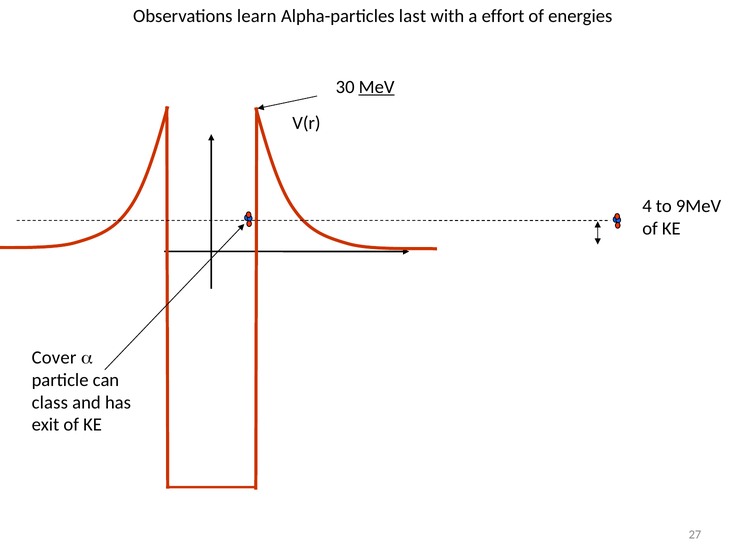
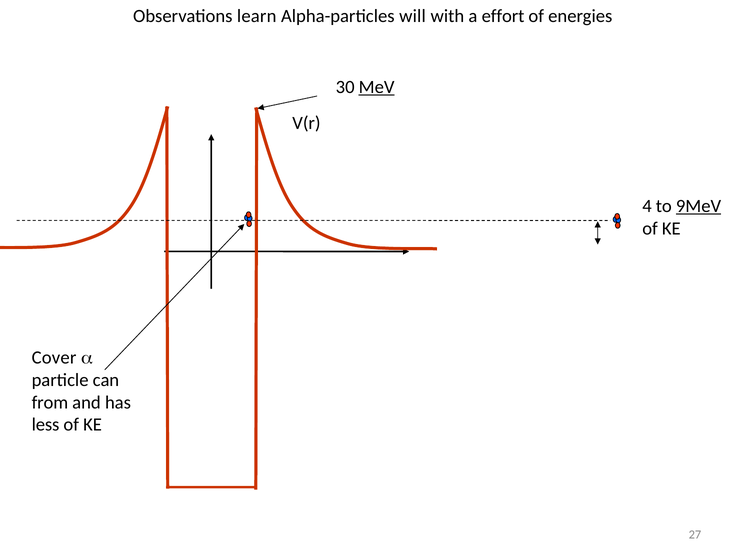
last: last -> will (412, 16)
9MeV underline: none -> present (699, 206)
class: class -> from (50, 402)
exit: exit -> less (45, 424)
